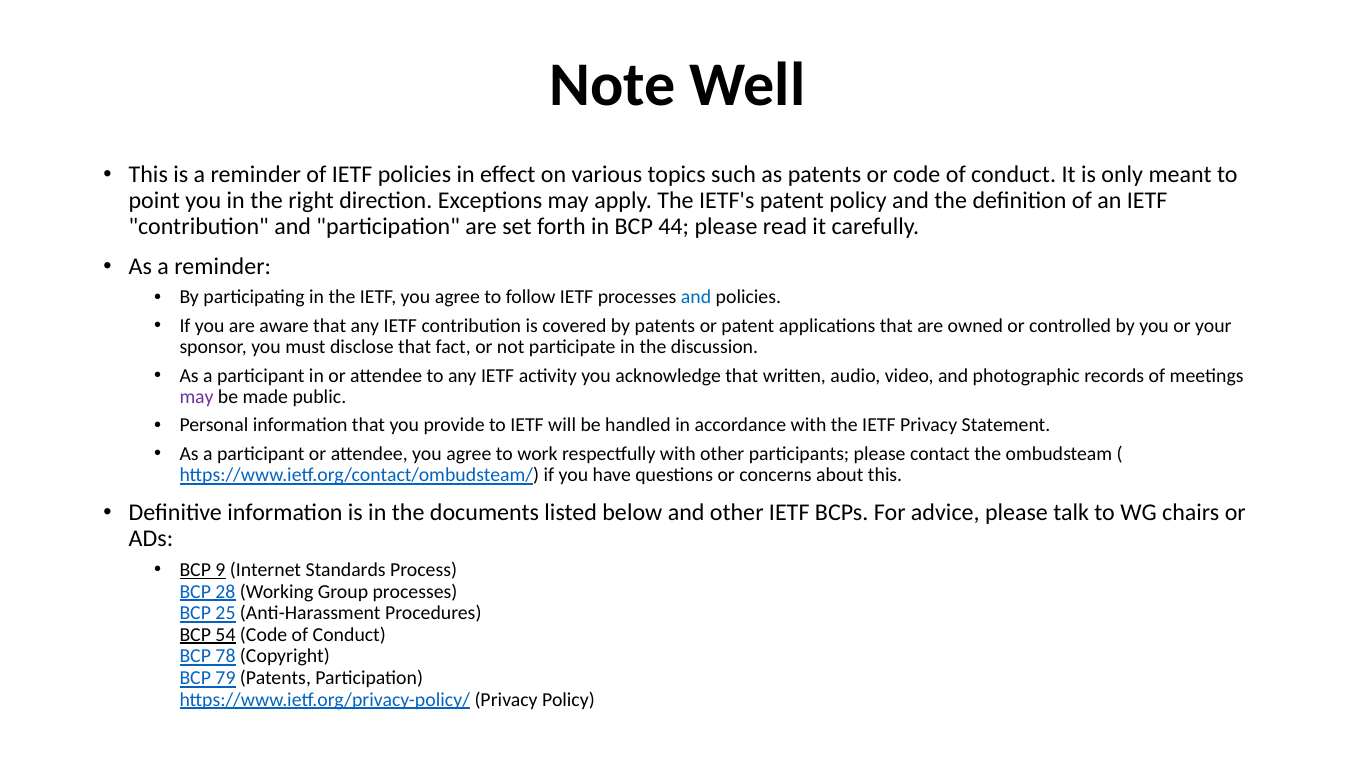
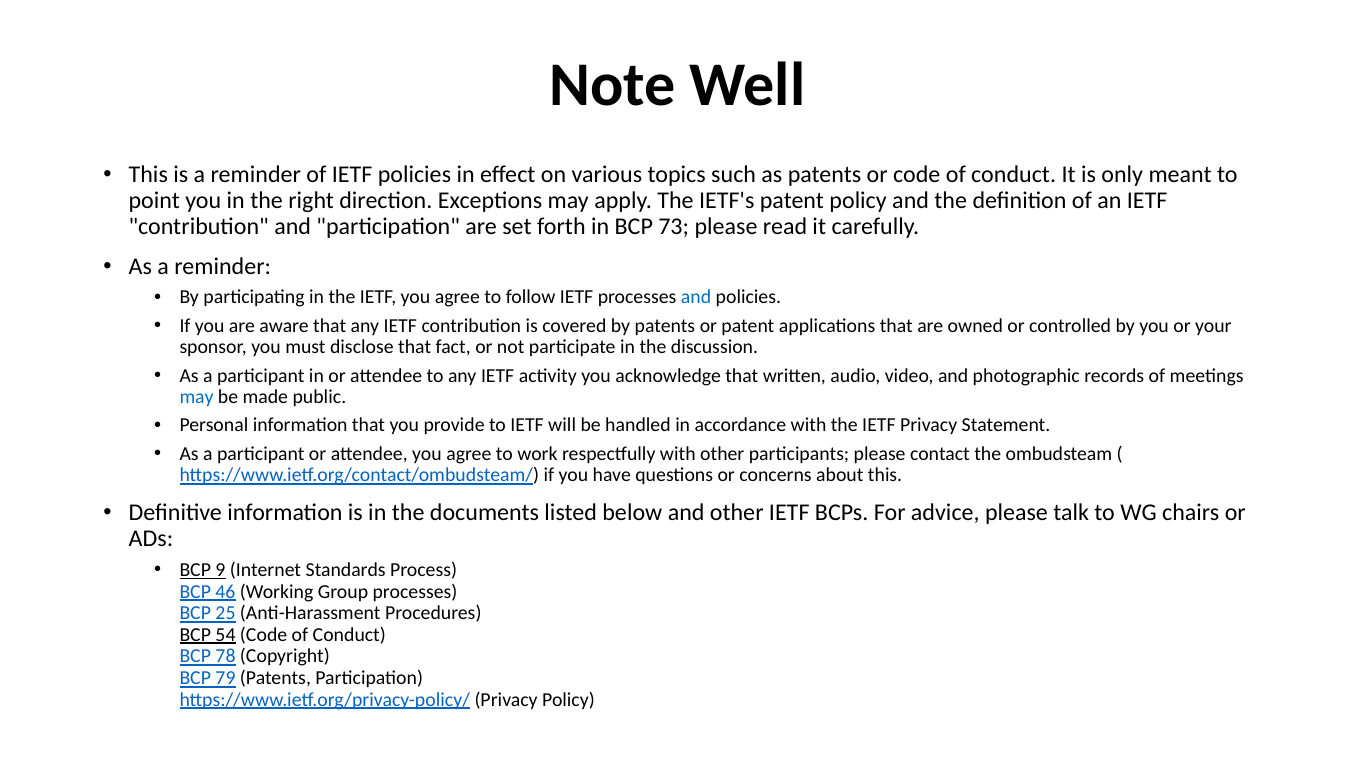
44: 44 -> 73 (674, 227)
may colour: purple -> blue (196, 397)
28: 28 -> 46 (225, 592)
